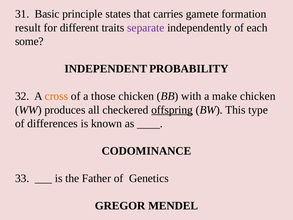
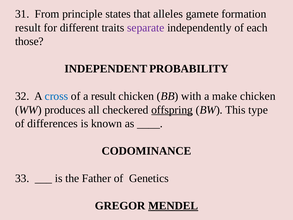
Basic: Basic -> From (47, 14)
carries: carries -> alleles (168, 14)
some: some -> those (29, 41)
cross colour: orange -> blue (56, 96)
a those: those -> result (104, 96)
MENDEL underline: none -> present (173, 205)
